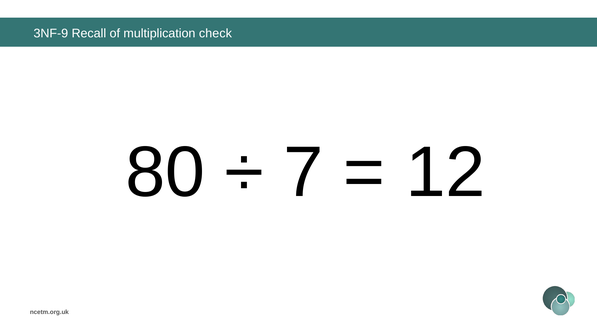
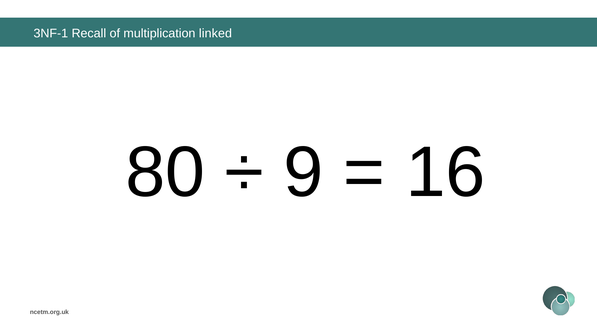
3NF-9: 3NF-9 -> 3NF-1 (51, 33)
check: check -> linked (215, 33)
7: 7 -> 9 (304, 172)
12: 12 -> 16 (446, 172)
